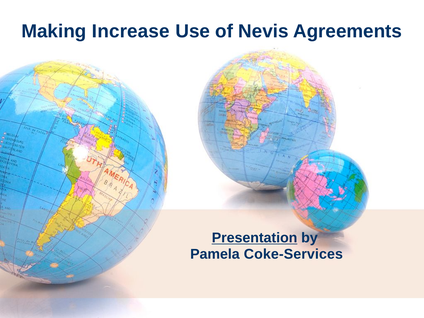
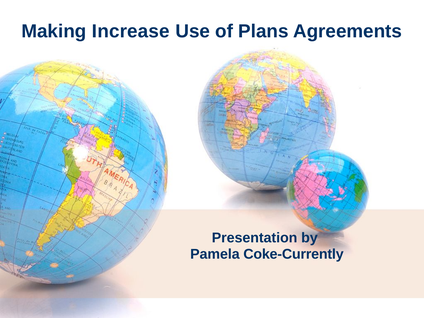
Nevis: Nevis -> Plans (263, 31)
Presentation underline: present -> none (255, 238)
Coke-Services: Coke-Services -> Coke-Currently (294, 254)
